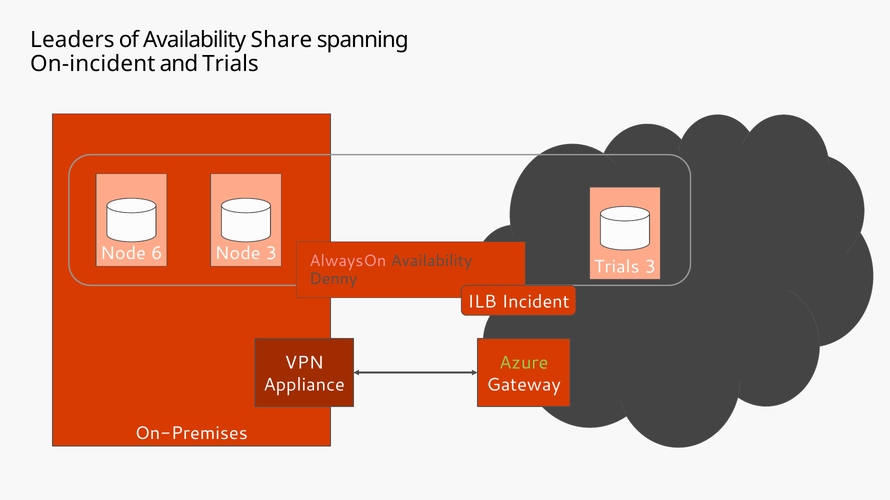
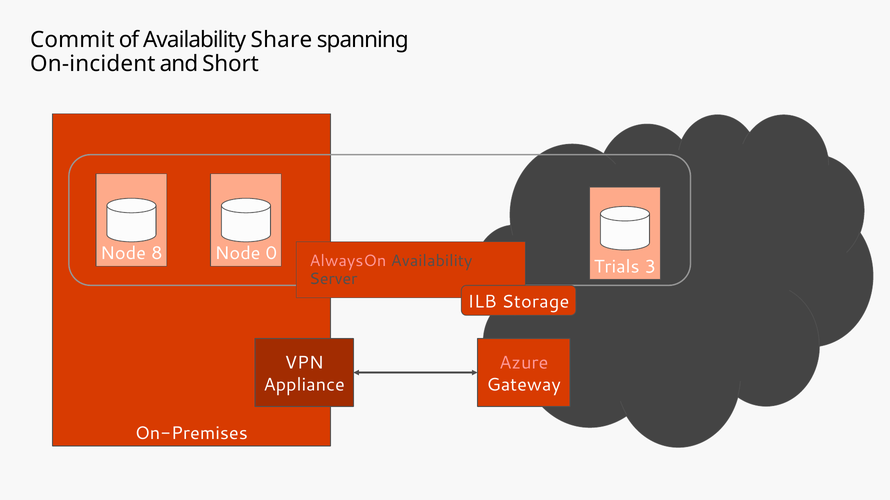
Leaders: Leaders -> Commit (72, 40)
and Trials: Trials -> Short (230, 64)
6: 6 -> 8 (157, 254)
Node 3: 3 -> 0 (271, 254)
Denny: Denny -> Server (333, 279)
Incident: Incident -> Storage (536, 302)
Azure colour: light green -> pink (524, 363)
